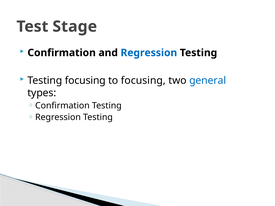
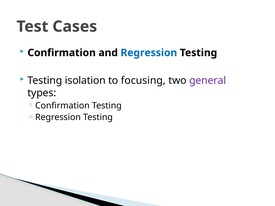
Stage: Stage -> Cases (75, 27)
Testing focusing: focusing -> isolation (85, 81)
general colour: blue -> purple (208, 81)
